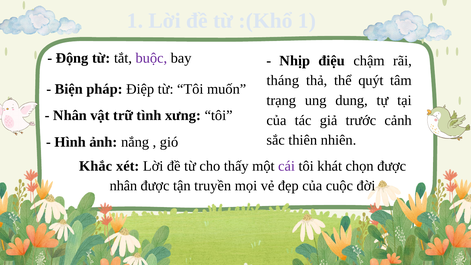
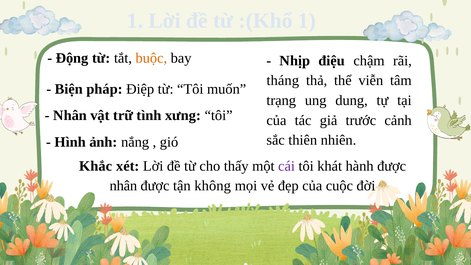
buộc colour: purple -> orange (151, 58)
quýt: quýt -> viễn (371, 81)
chọn: chọn -> hành (360, 166)
truyền: truyền -> không (213, 186)
